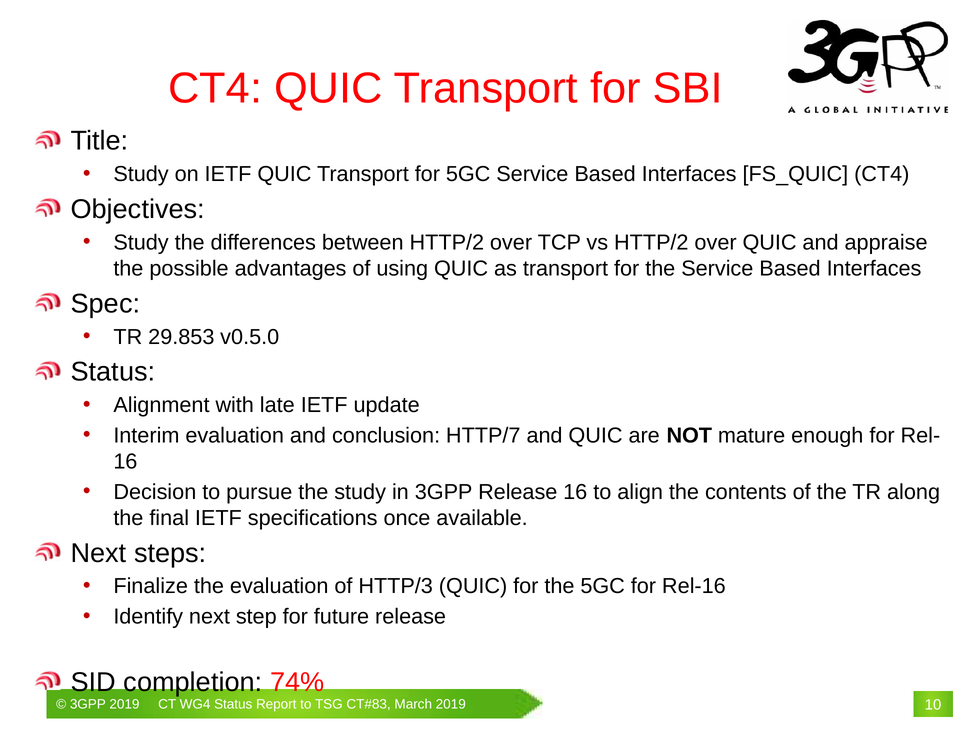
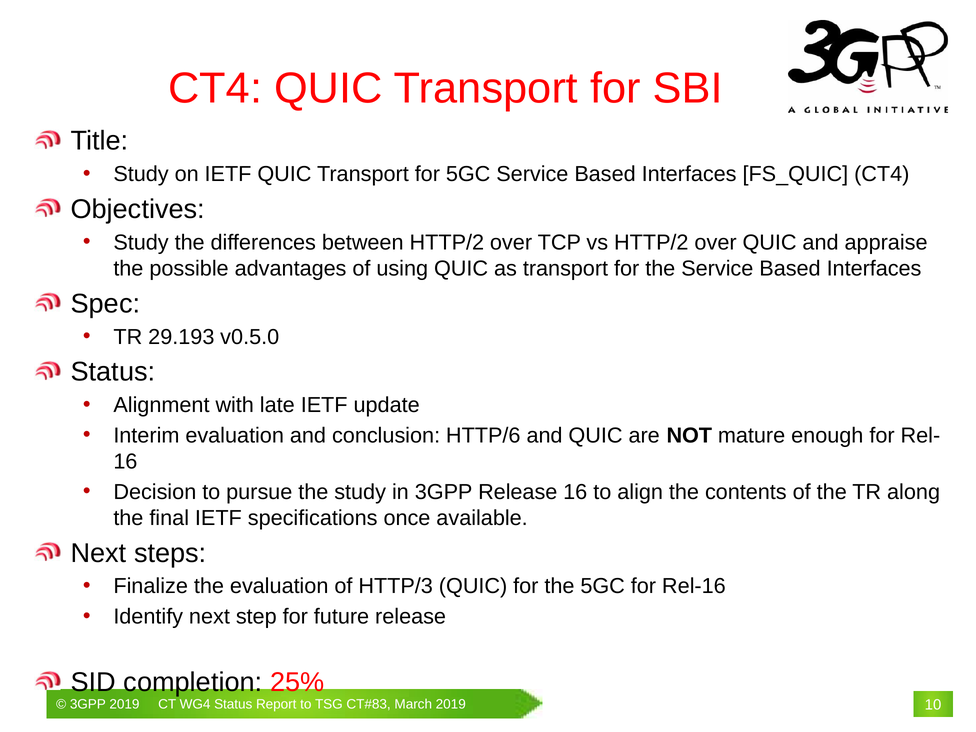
29.853: 29.853 -> 29.193 (181, 337)
HTTP/7: HTTP/7 -> HTTP/6 (483, 436)
74%: 74% -> 25% (297, 682)
